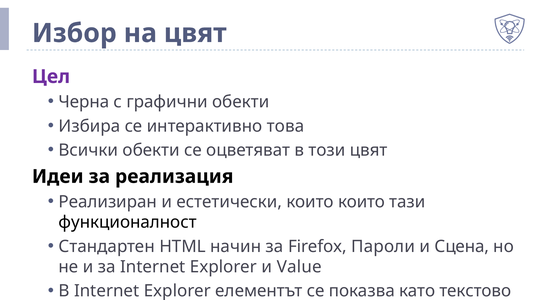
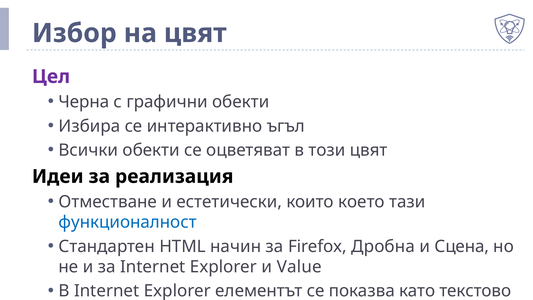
това: това -> ъгъл (286, 126)
Реализиран: Реализиран -> Отместване (108, 202)
които които: които -> което (361, 202)
функционалност colour: black -> blue (128, 222)
Пароли: Пароли -> Дробна (383, 246)
